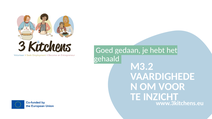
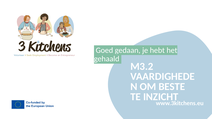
VOOR: VOOR -> BESTE (172, 87)
